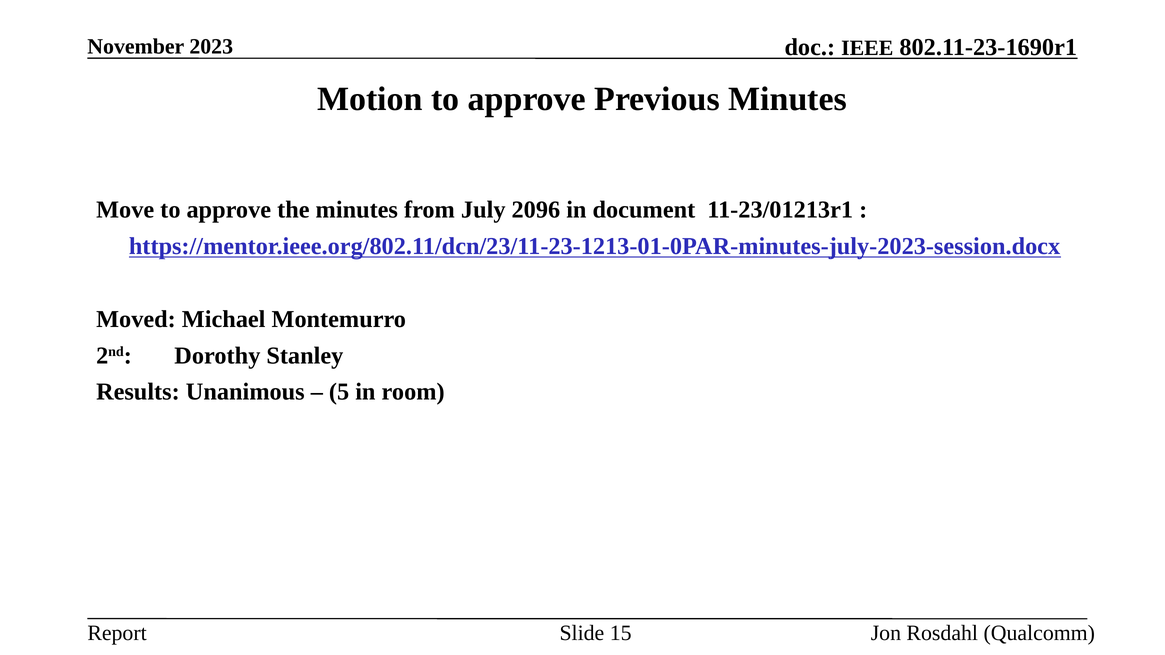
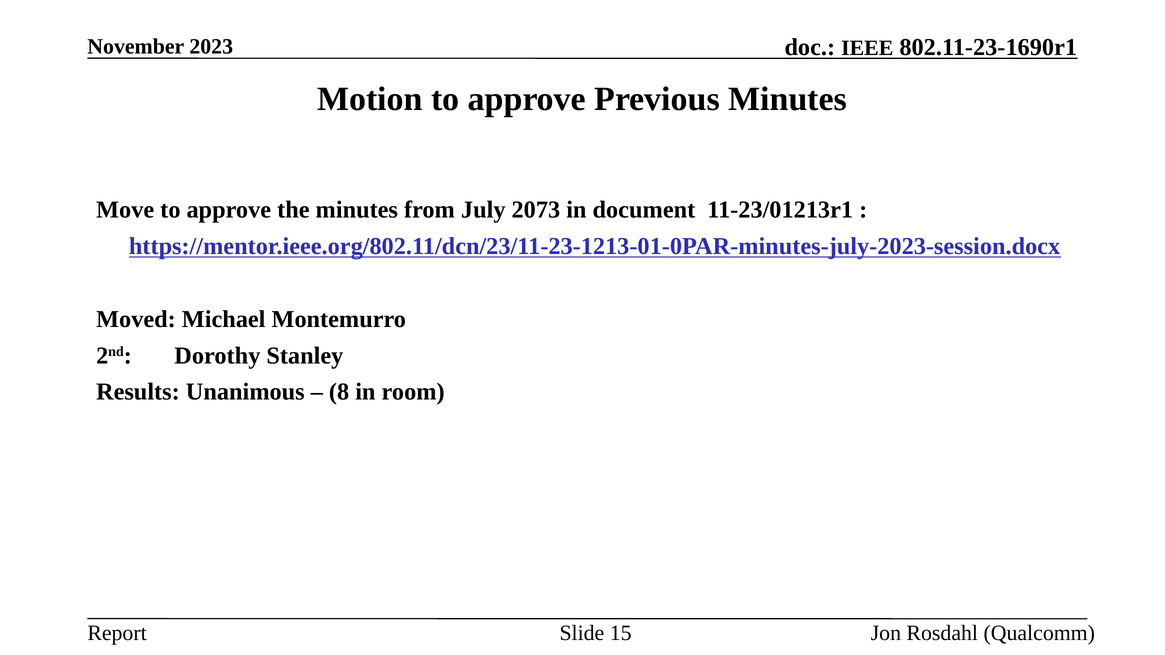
2096: 2096 -> 2073 (536, 210)
5: 5 -> 8 (339, 392)
